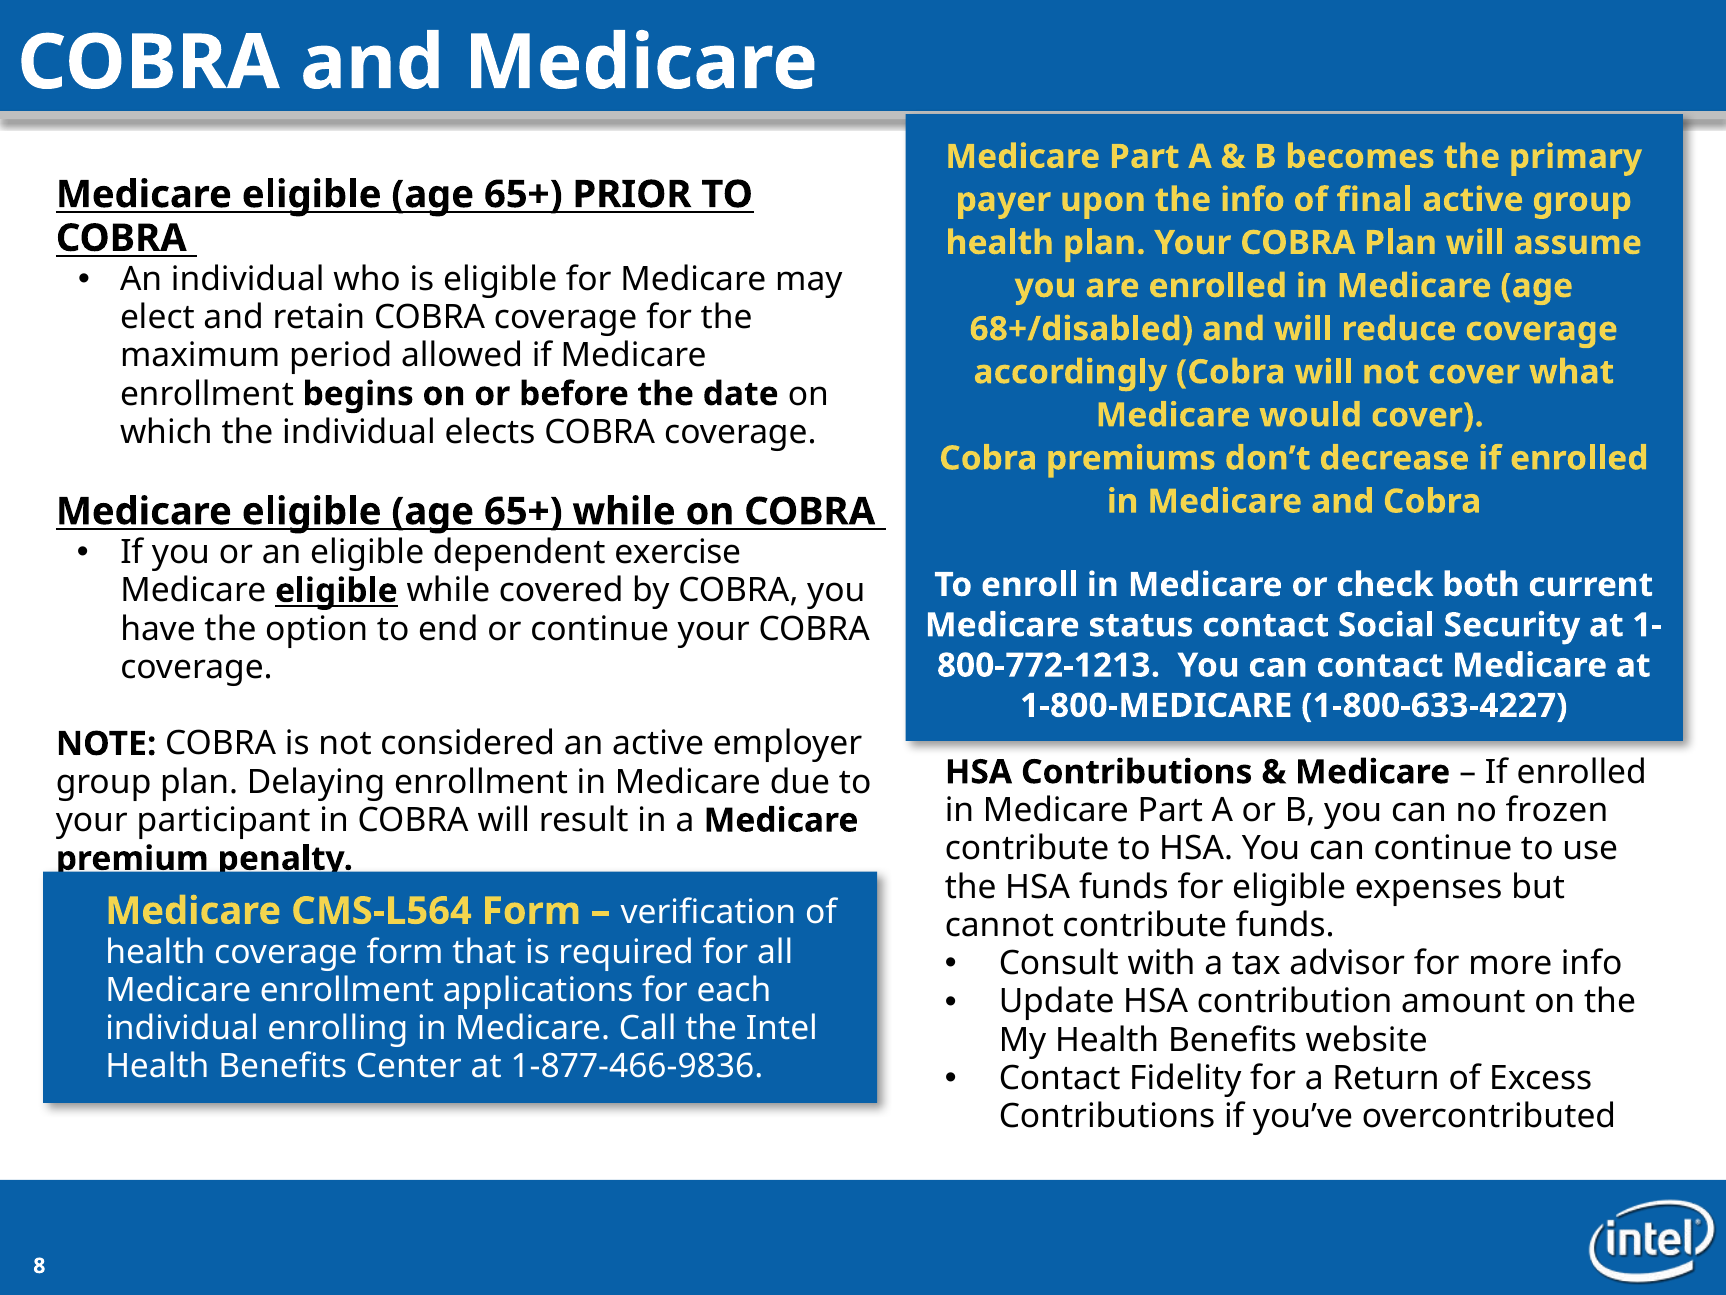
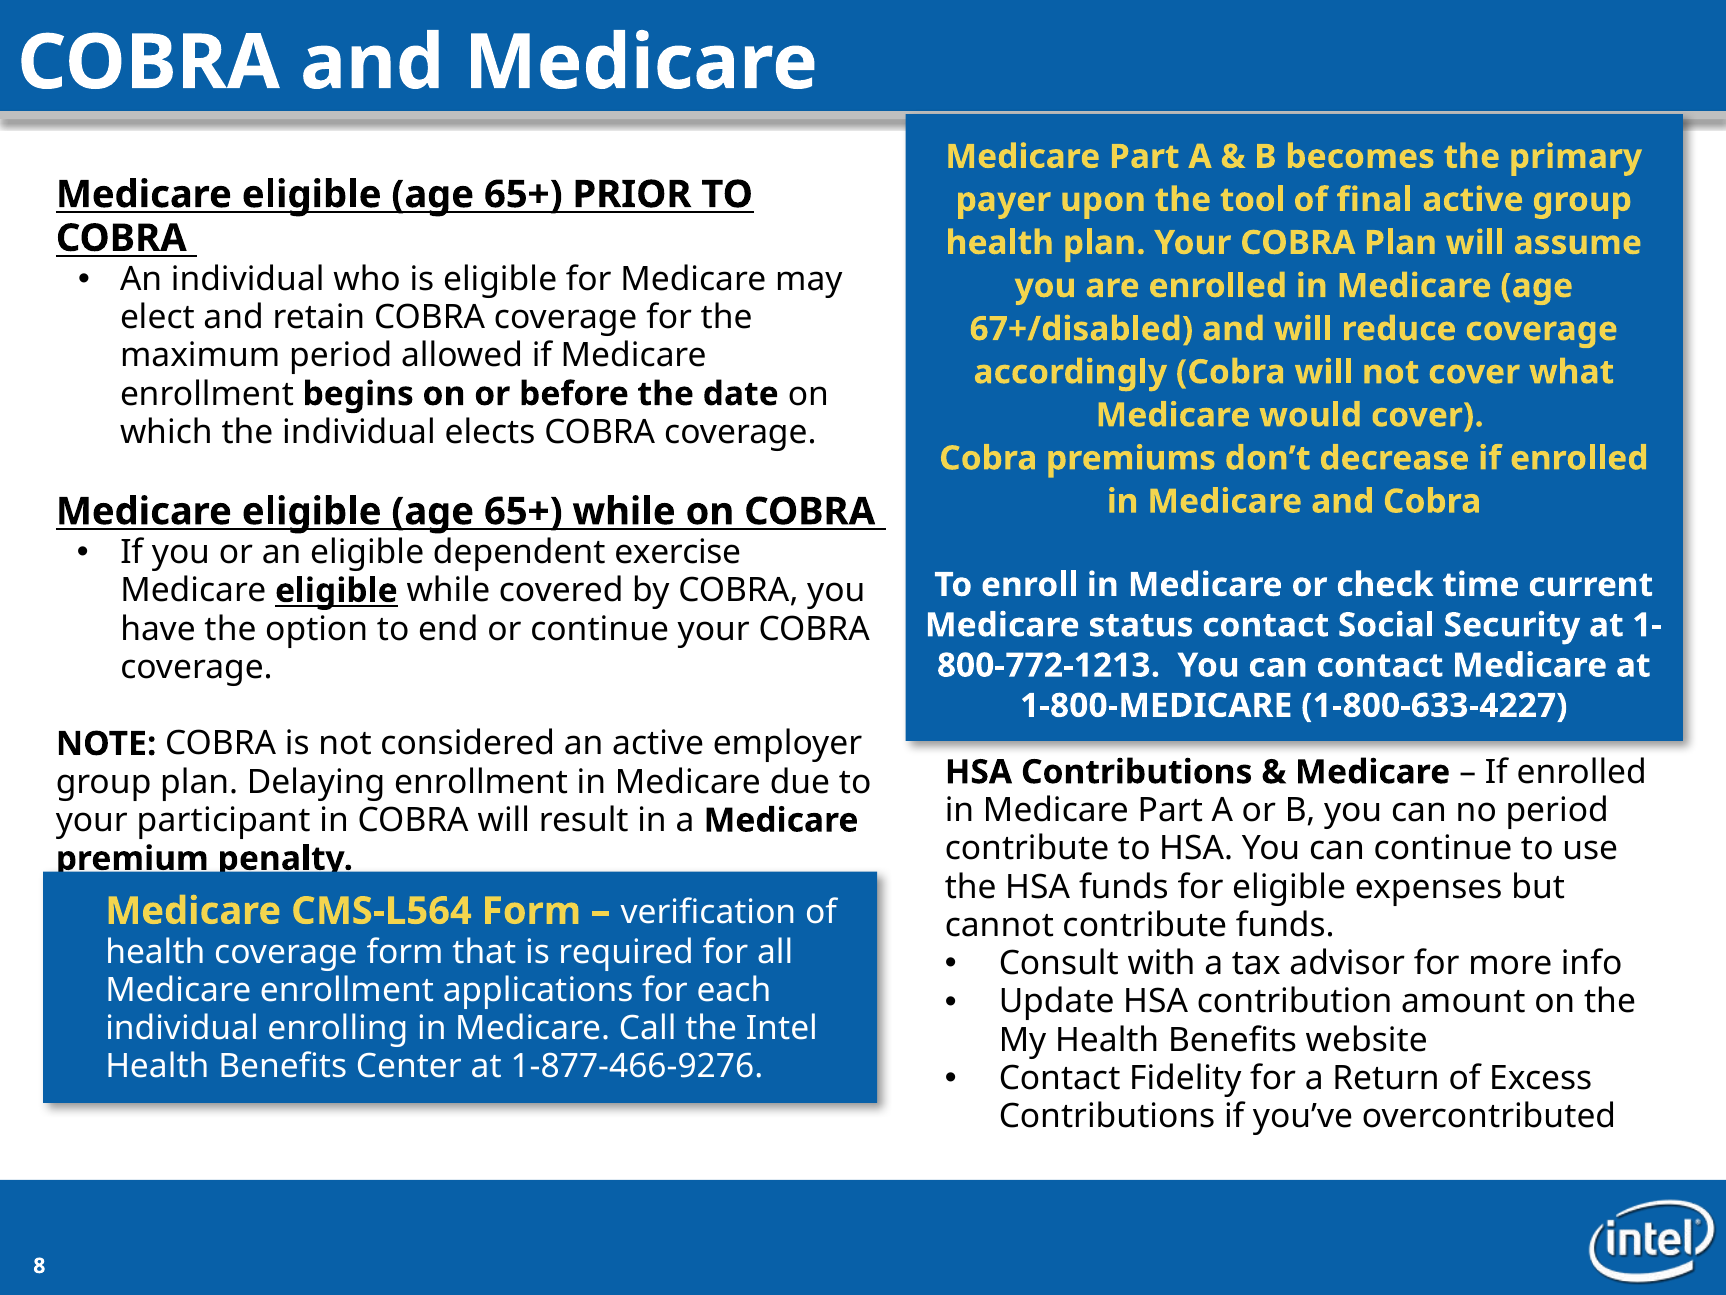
the info: info -> tool (1253, 200)
68+/disabled: 68+/disabled -> 67+/disabled (1081, 329)
both: both -> time (1481, 585)
no frozen: frozen -> period (1557, 810)
1-877-466-9836: 1-877-466-9836 -> 1-877-466-9276 (637, 1066)
